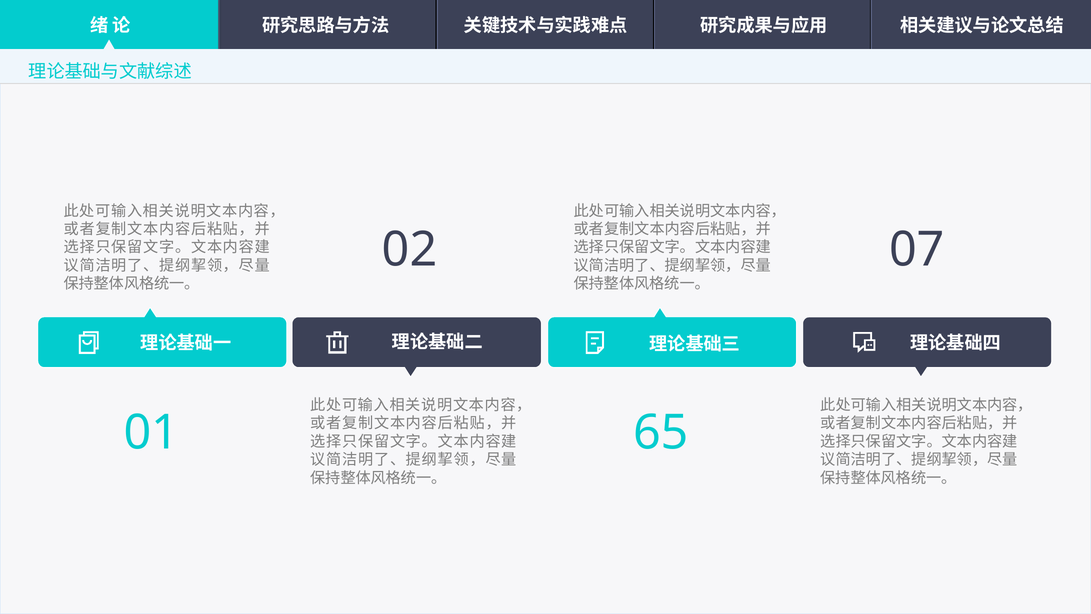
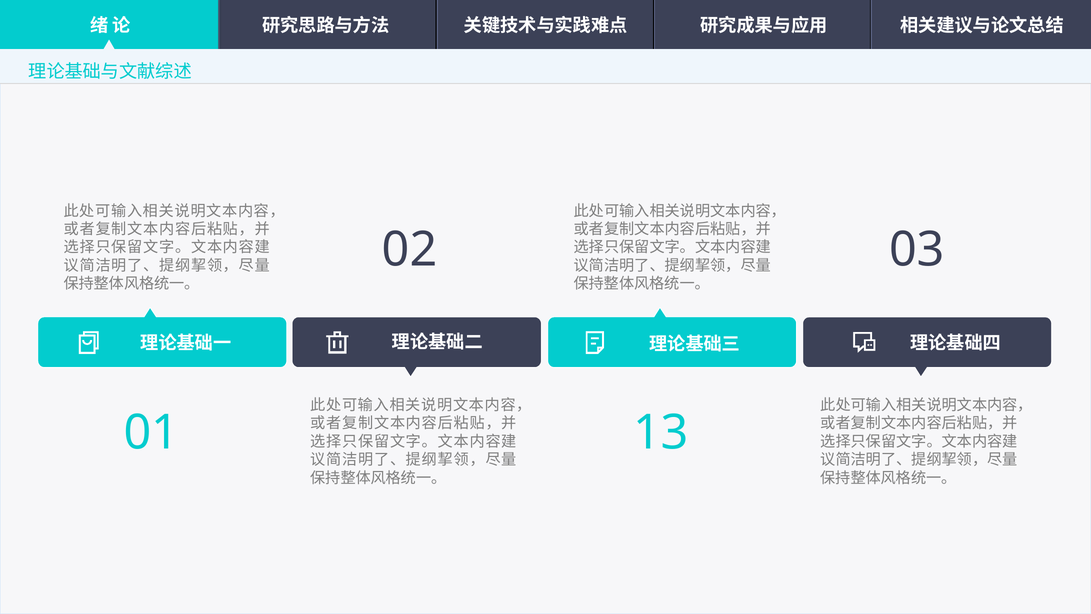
07: 07 -> 03 (917, 250)
65: 65 -> 13 (661, 433)
